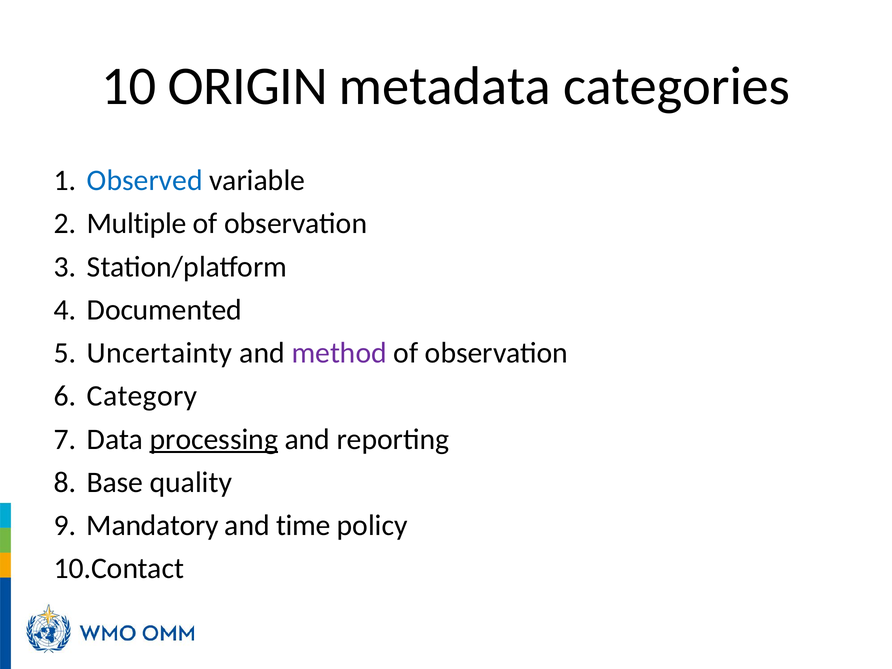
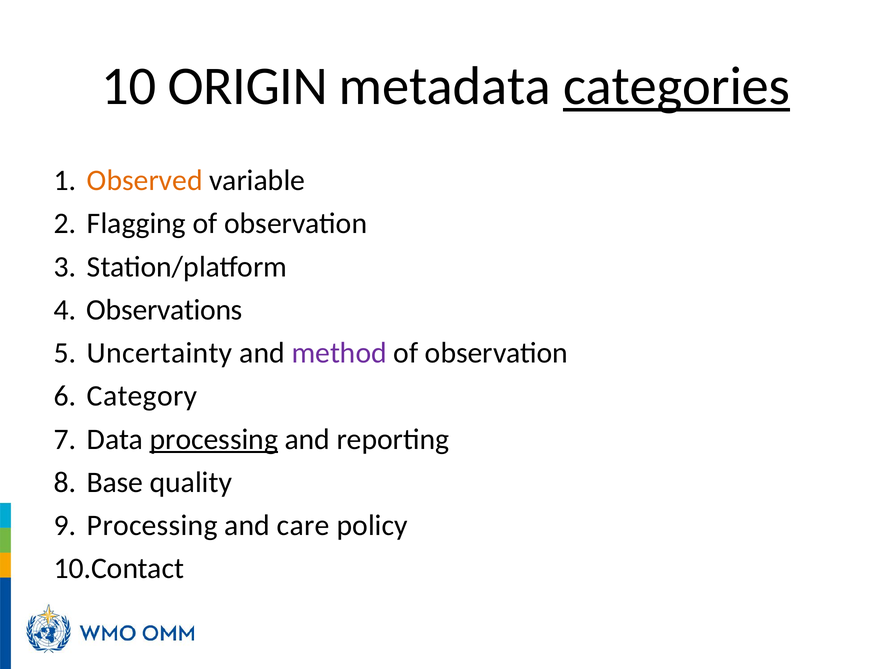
categories underline: none -> present (677, 86)
Observed colour: blue -> orange (145, 180)
Multiple: Multiple -> Flagging (136, 224)
Documented: Documented -> Observations (165, 310)
Mandatory: Mandatory -> Processing (152, 525)
time: time -> care (303, 525)
